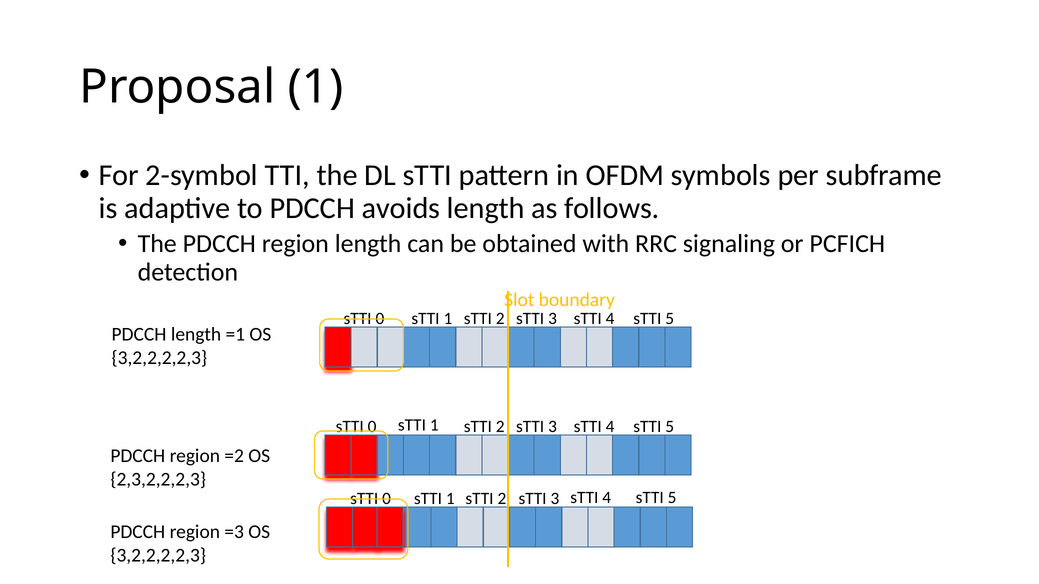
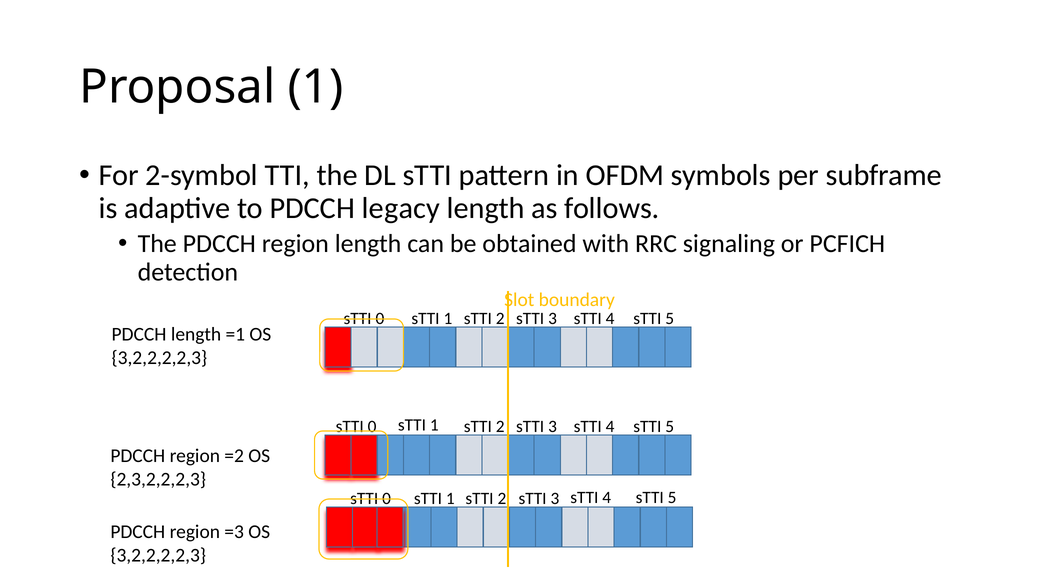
avoids: avoids -> legacy (401, 208)
